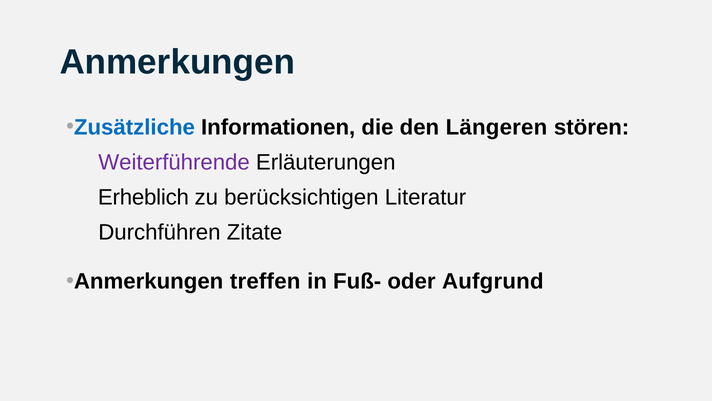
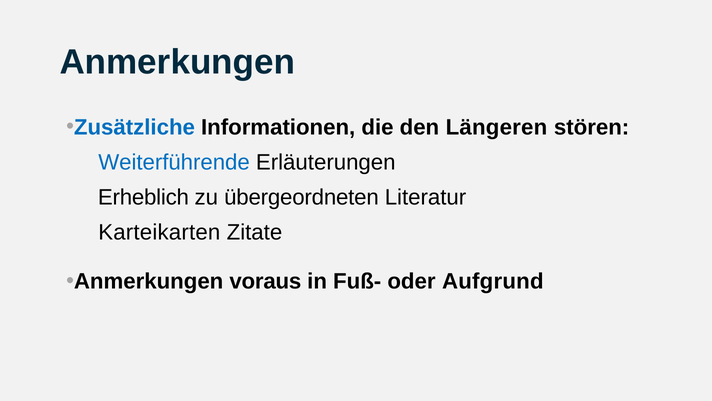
Weiterführende colour: purple -> blue (174, 162)
berücksichtigen: berücksichtigen -> übergeordneten (301, 197)
Durchführen: Durchführen -> Karteikarten (159, 232)
treffen: treffen -> voraus (265, 281)
